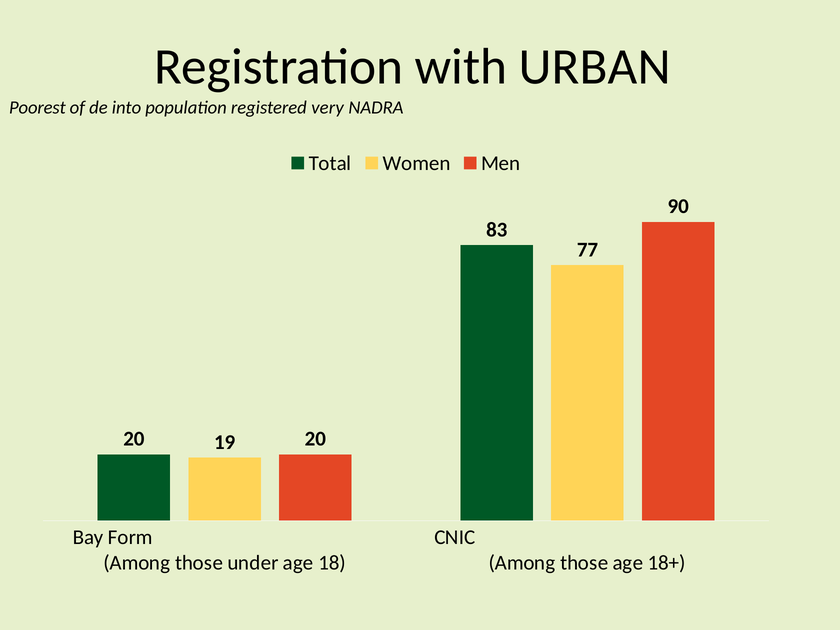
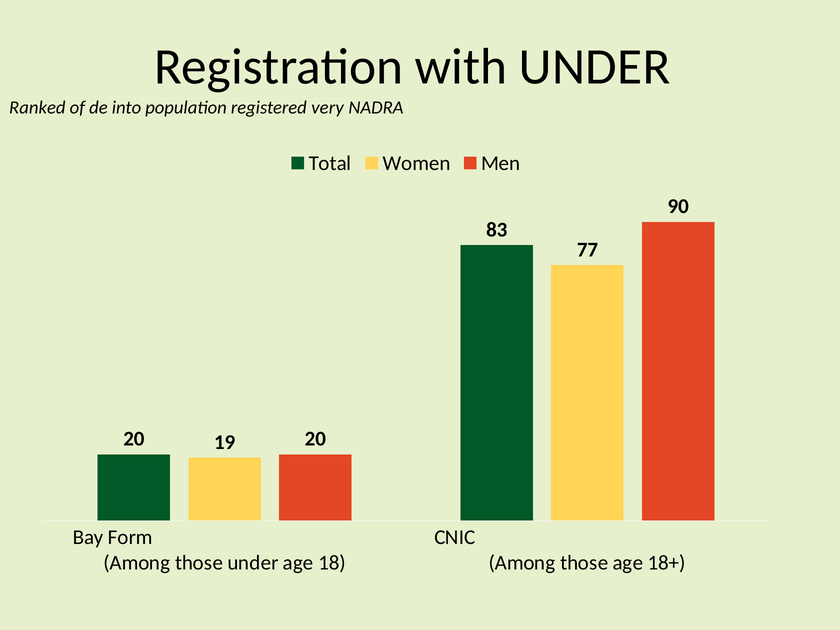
with URBAN: URBAN -> UNDER (595, 67)
Poorest: Poorest -> Ranked (37, 108)
